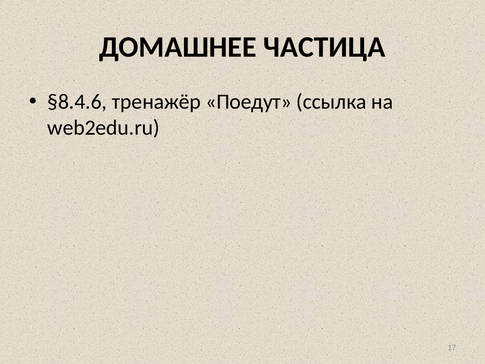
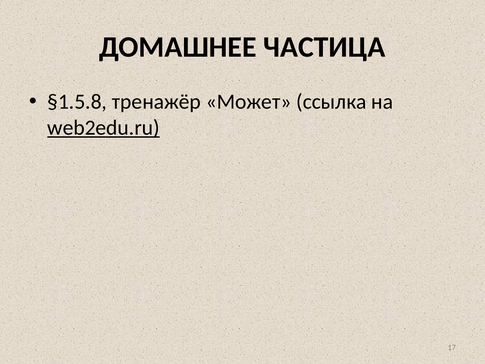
§8.4.6: §8.4.6 -> §1.5.8 (77, 102)
Поедут: Поедут -> Может (249, 102)
web2edu.ru underline: none -> present (104, 128)
